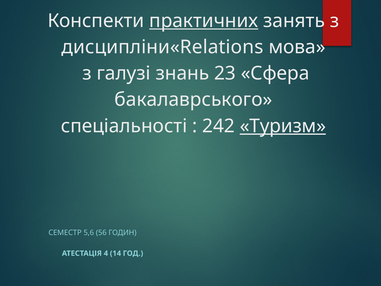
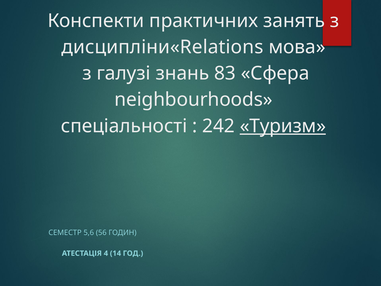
практичних underline: present -> none (204, 21)
23: 23 -> 83 (225, 73)
бакалаврського: бакалаврського -> neighbourhoods (194, 100)
